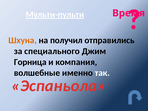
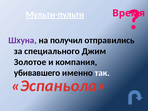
Шхуна colour: orange -> purple (23, 40)
Горница: Горница -> Золотое (30, 62)
волшебные: волшебные -> убивавшего (37, 73)
